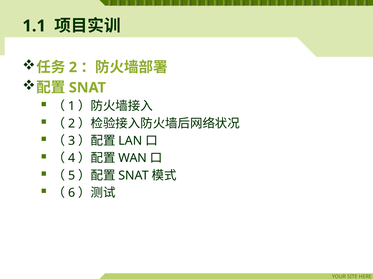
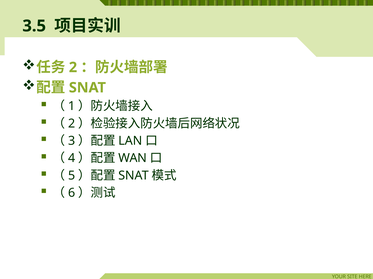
1.1: 1.1 -> 3.5 (34, 26)
